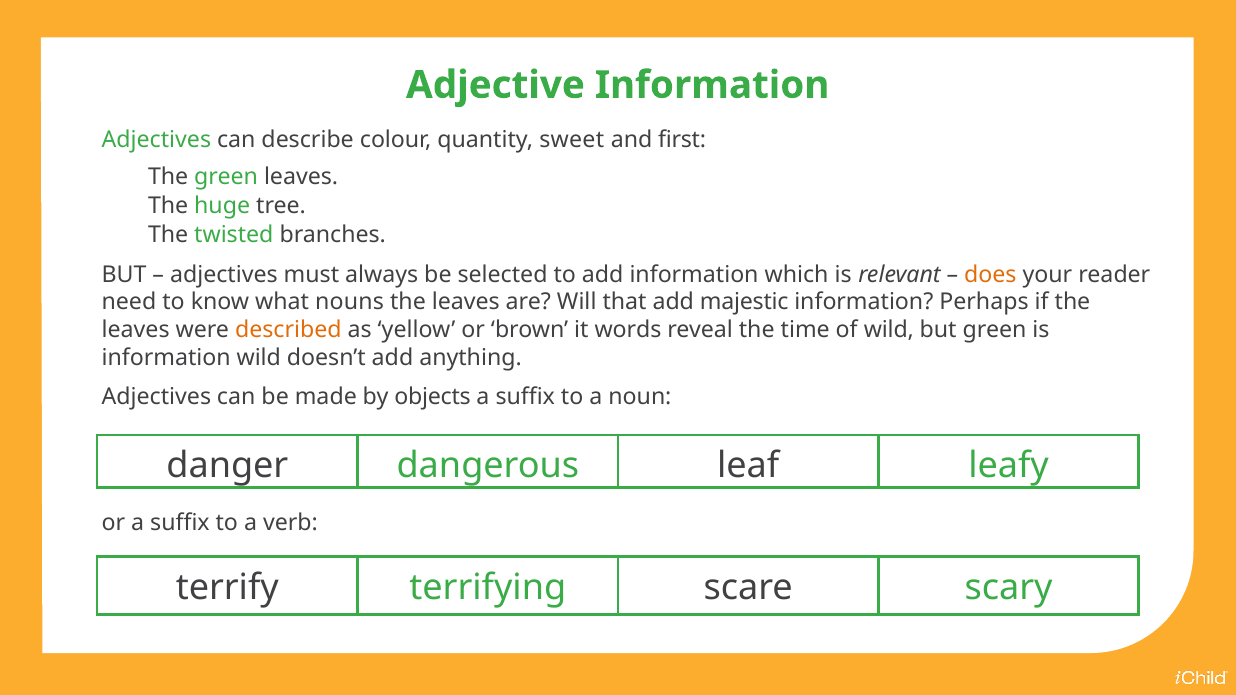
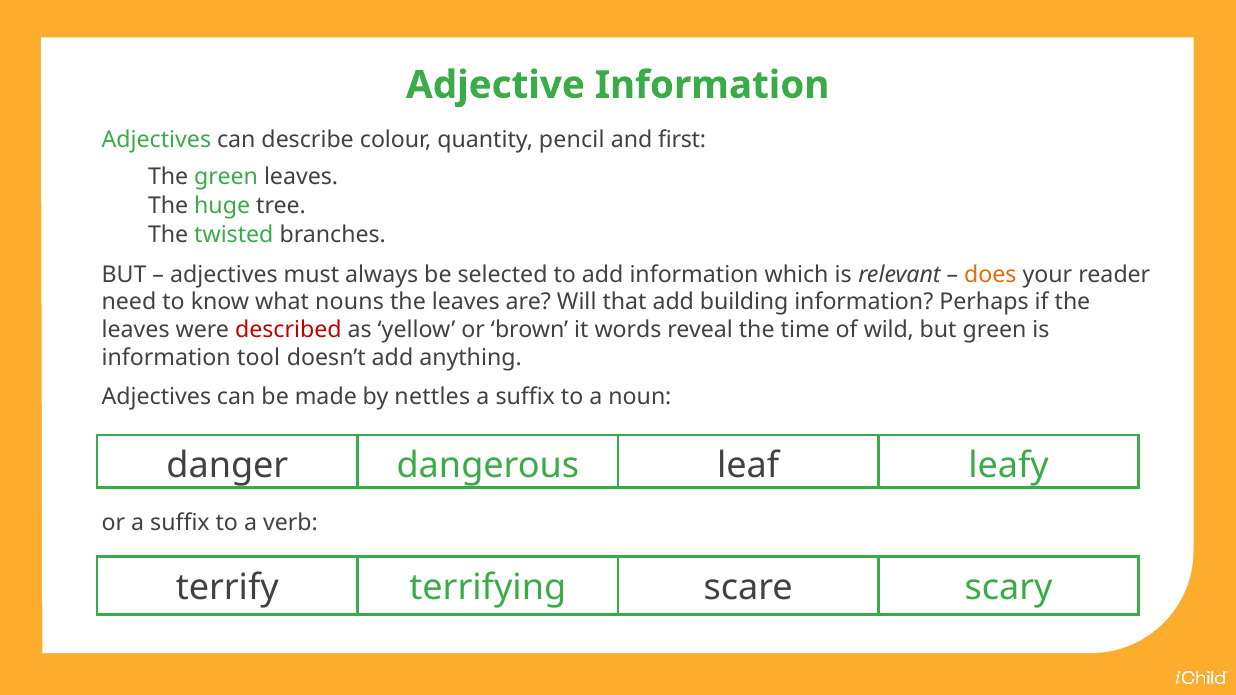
sweet: sweet -> pencil (572, 140)
majestic: majestic -> building (744, 302)
described colour: orange -> red (288, 330)
information wild: wild -> tool (259, 358)
objects: objects -> nettles (432, 397)
